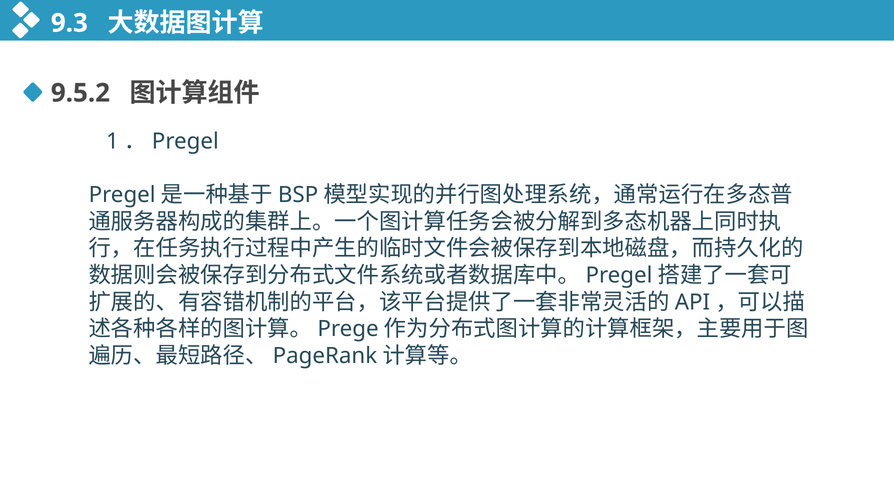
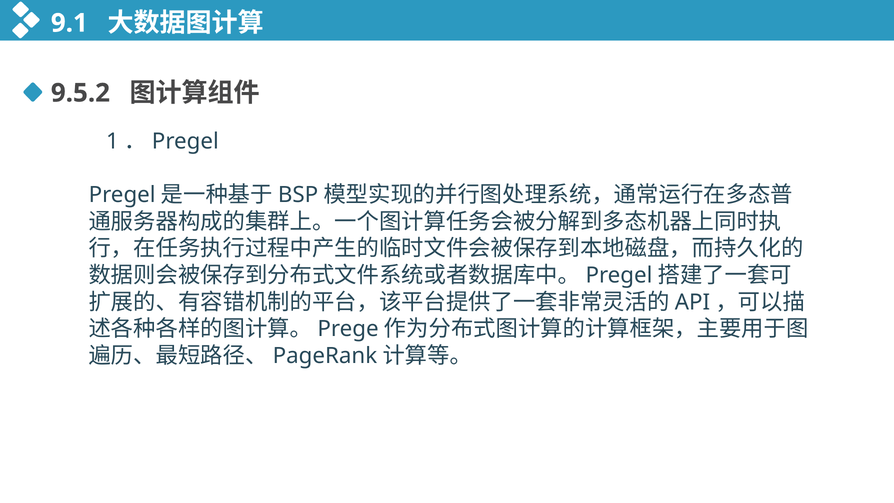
9.3: 9.3 -> 9.1 (69, 23)
